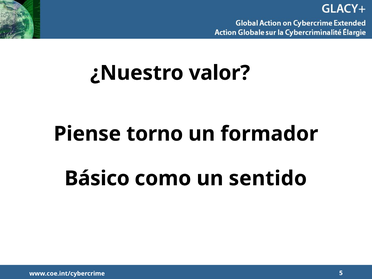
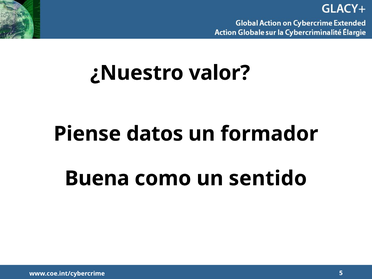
torno: torno -> datos (155, 134)
Básico: Básico -> Buena (97, 178)
